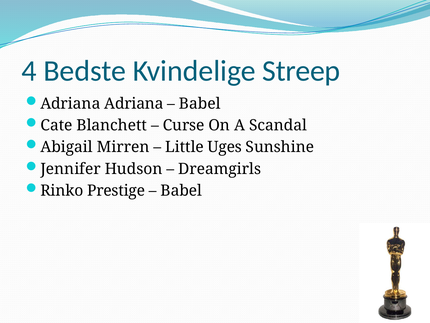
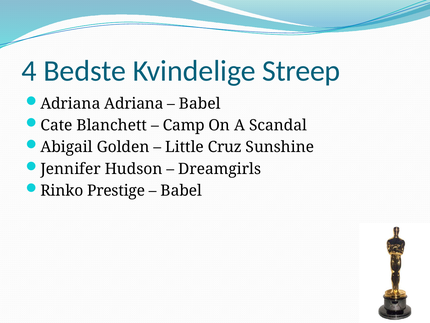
Curse: Curse -> Camp (184, 125)
Mirren: Mirren -> Golden (123, 147)
Uges: Uges -> Cruz (225, 147)
